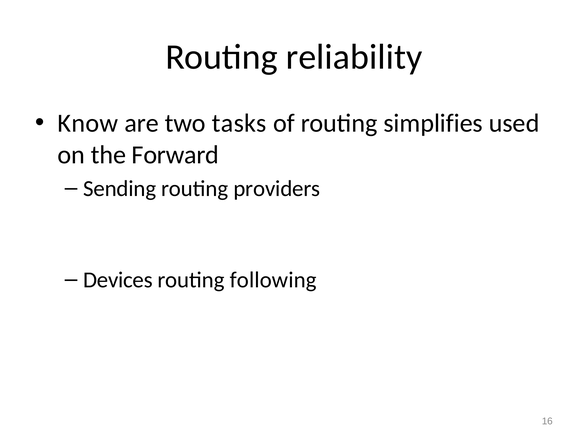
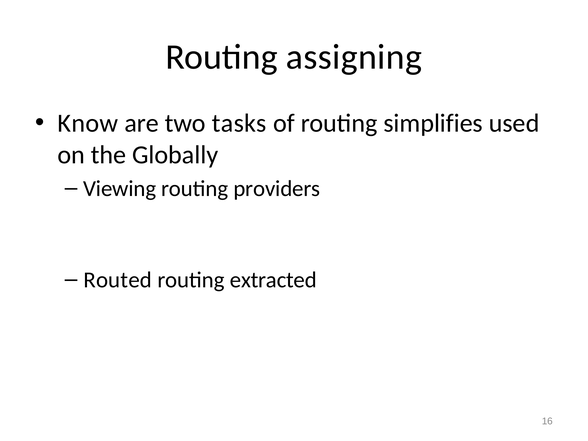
reliability: reliability -> assigning (354, 57)
Forward: Forward -> Globally (175, 155)
Sending: Sending -> Viewing (120, 188)
Devices: Devices -> Routed (118, 280)
following: following -> extracted (273, 280)
